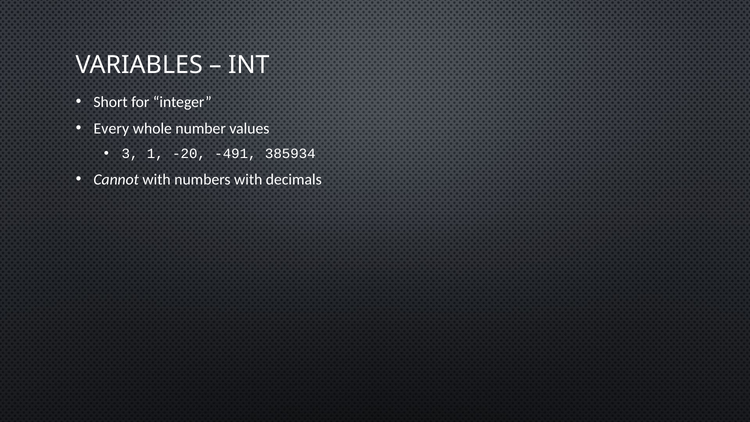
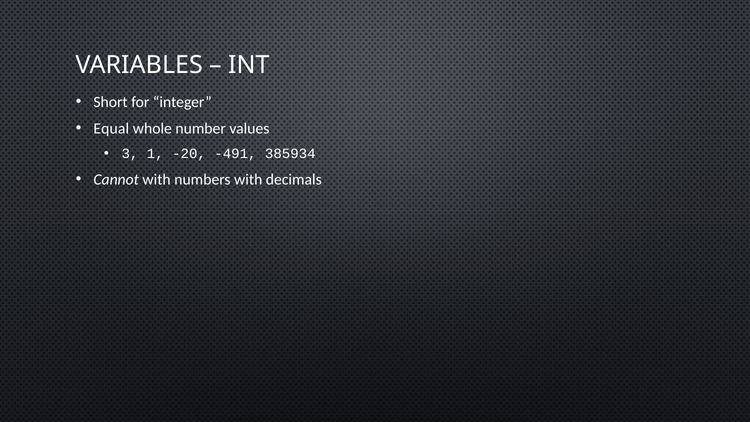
Every: Every -> Equal (111, 128)
